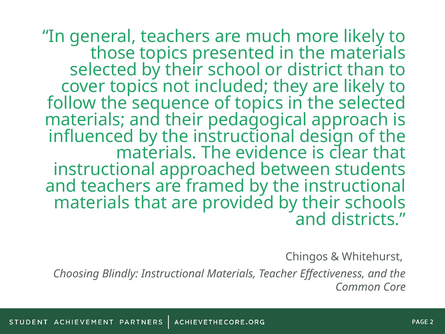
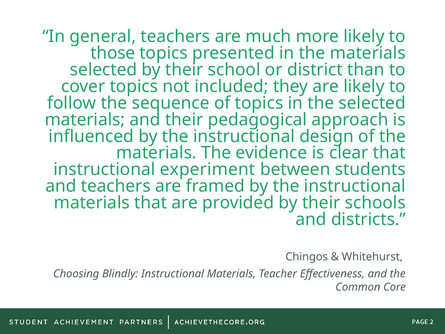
approached: approached -> experiment (208, 169)
